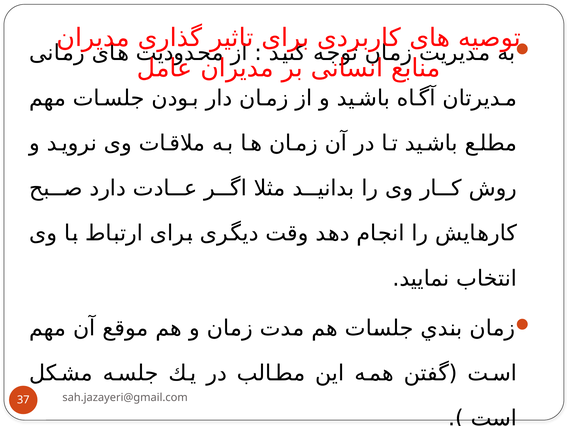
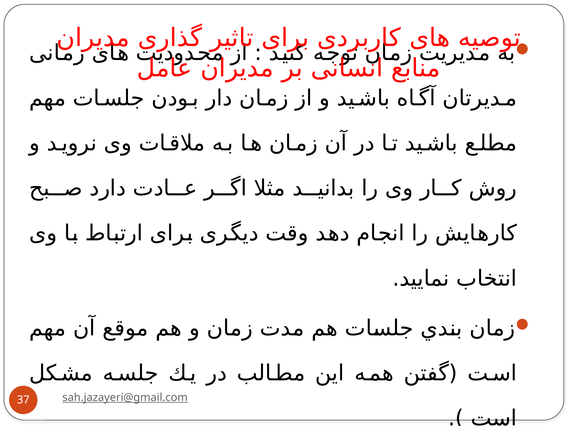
sah.jazayeri@gmail.com underline: none -> present (125, 397)
